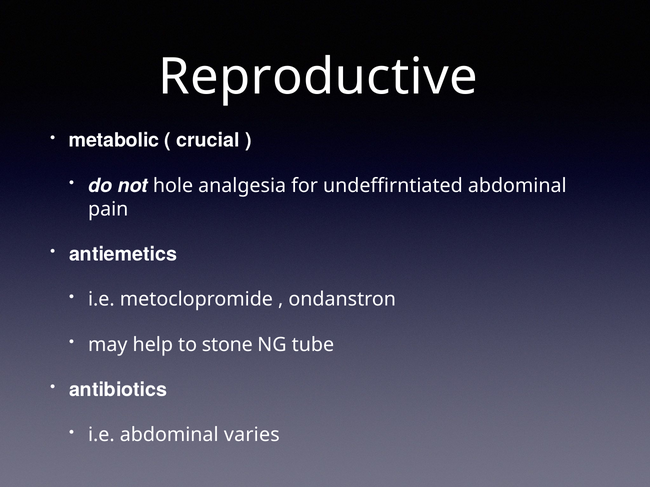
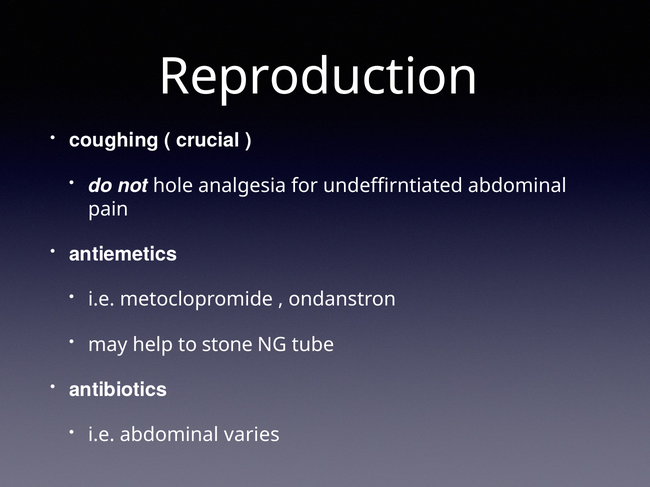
Reproductive: Reproductive -> Reproduction (318, 77)
metabolic: metabolic -> coughing (114, 141)
